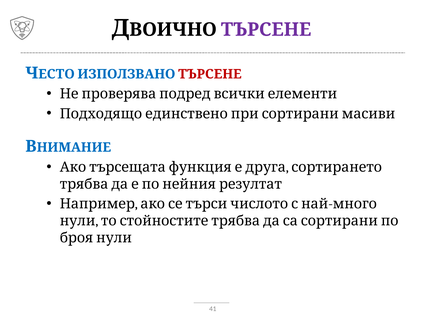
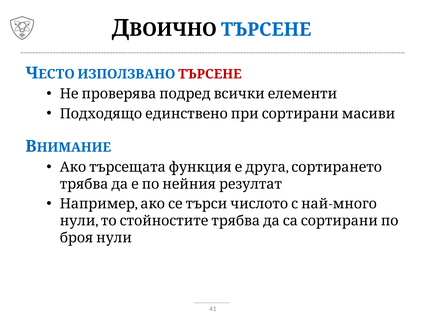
ТЪРСЕНЕ colour: purple -> blue (266, 30)
